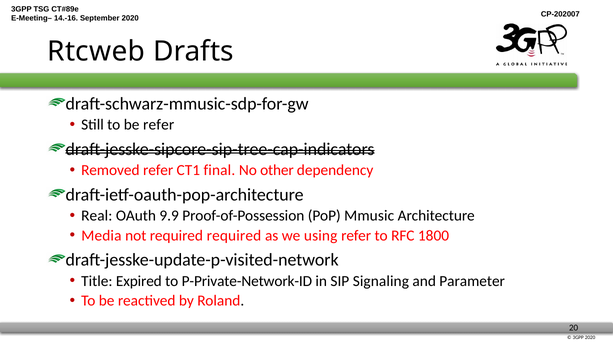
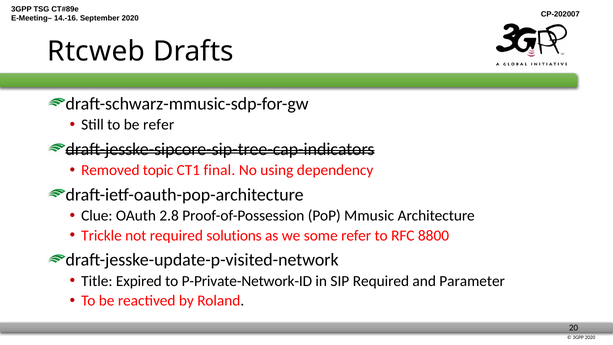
Removed refer: refer -> topic (158, 170)
other: other -> using (277, 170)
Real: Real -> Clue (97, 216)
9.9: 9.9 -> 2.8 (169, 216)
Media: Media -> Trickle (101, 235)
required required: required -> solutions (234, 235)
using: using -> some (321, 235)
1800: 1800 -> 8800 (434, 235)
SIP Signaling: Signaling -> Required (381, 281)
